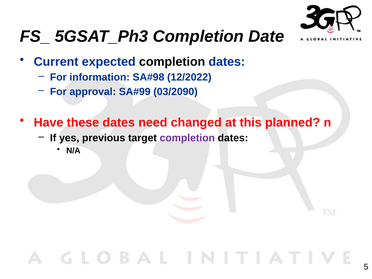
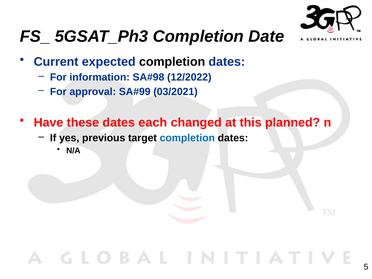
03/2090: 03/2090 -> 03/2021 (176, 92)
need: need -> each (153, 122)
completion colour: purple -> blue (187, 138)
